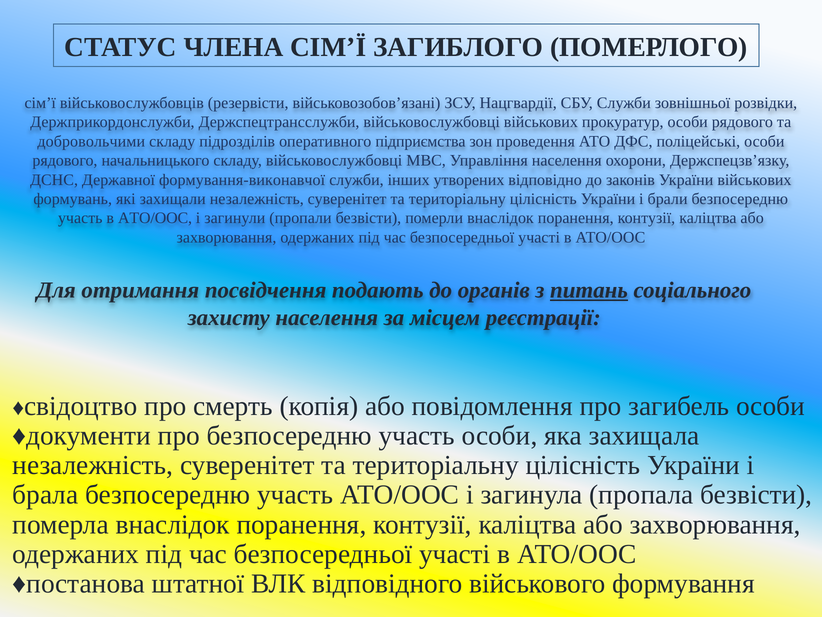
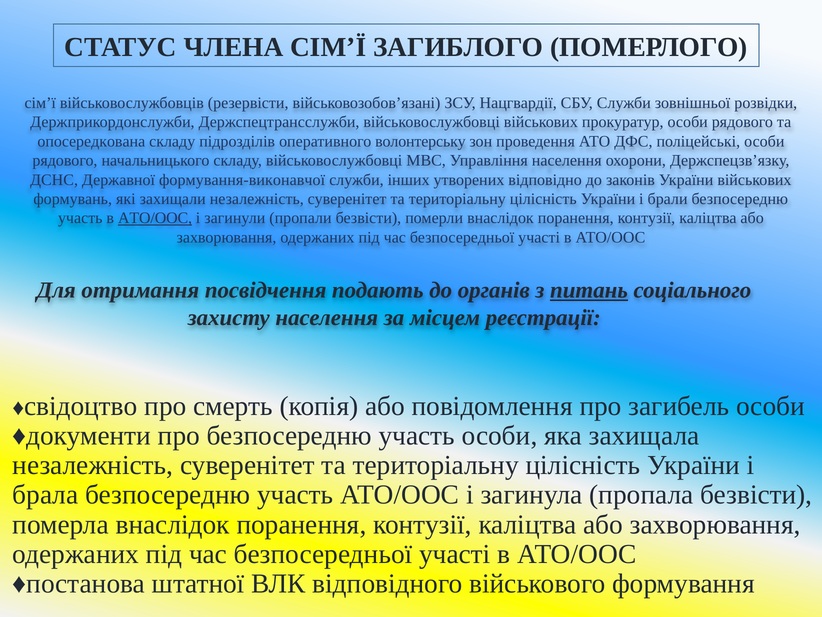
добровольчими: добровольчими -> опосередкована (91, 141)
підприємства: підприємства -> волонтерську (420, 141)
АТО/ООС underline: none -> present (155, 218)
